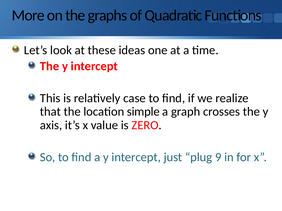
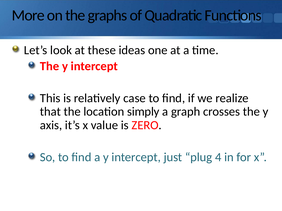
simple: simple -> simply (143, 112)
9: 9 -> 4 (218, 158)
